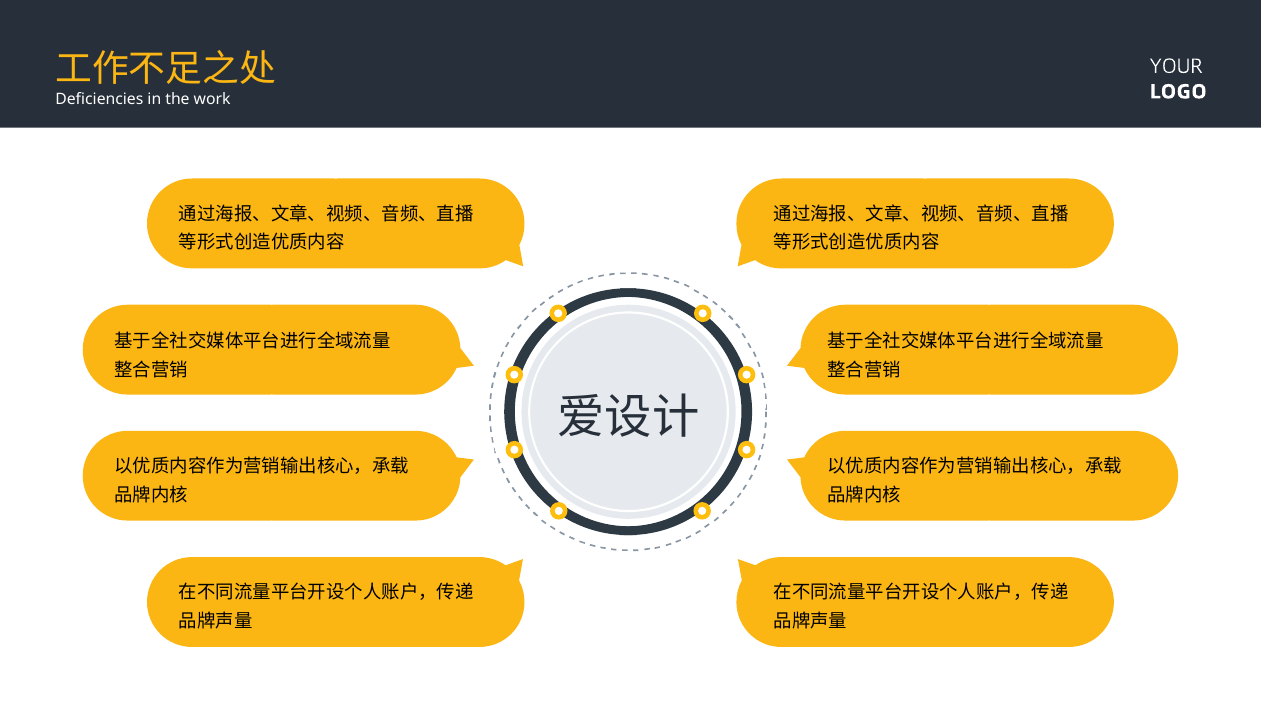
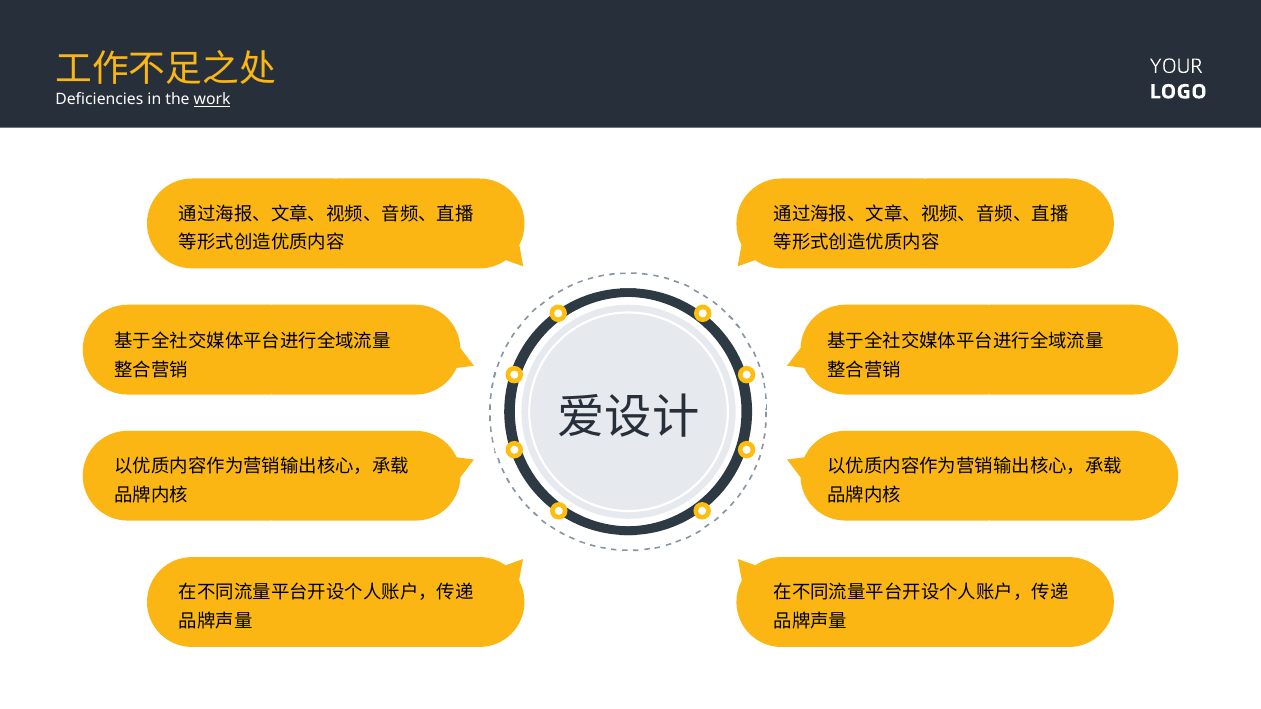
work underline: none -> present (212, 100)
